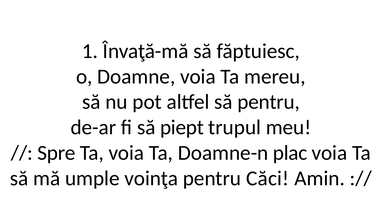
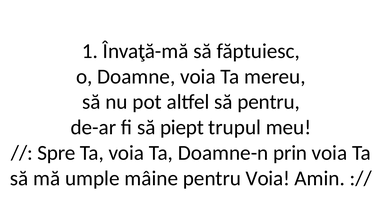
plac: plac -> prin (290, 153)
voinţa: voinţa -> mâine (151, 178)
pentru Căci: Căci -> Voia (268, 178)
